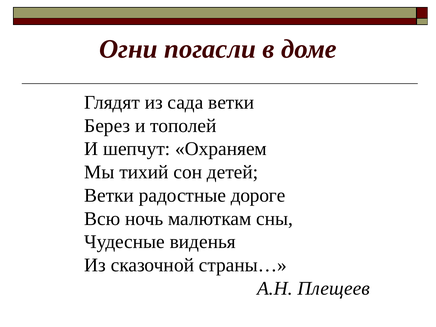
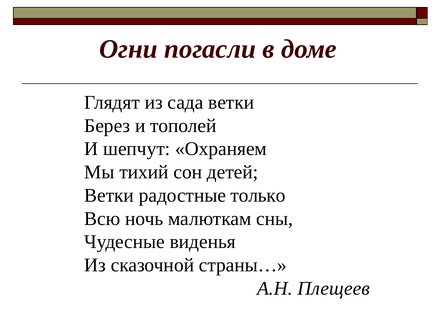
дороге: дороге -> только (258, 195)
